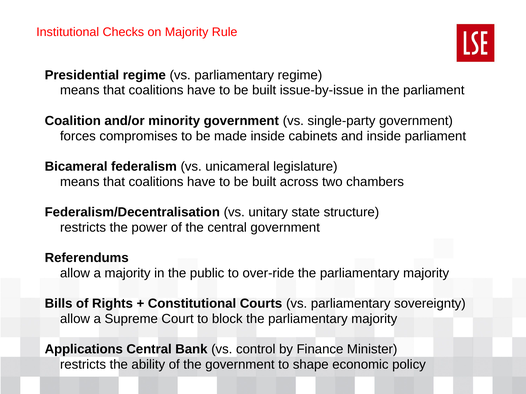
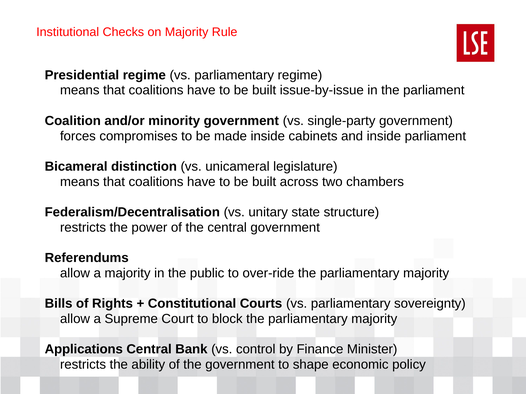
federalism: federalism -> distinction (144, 167)
